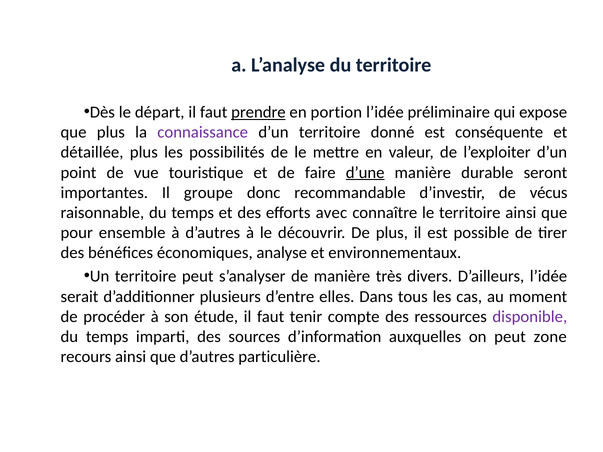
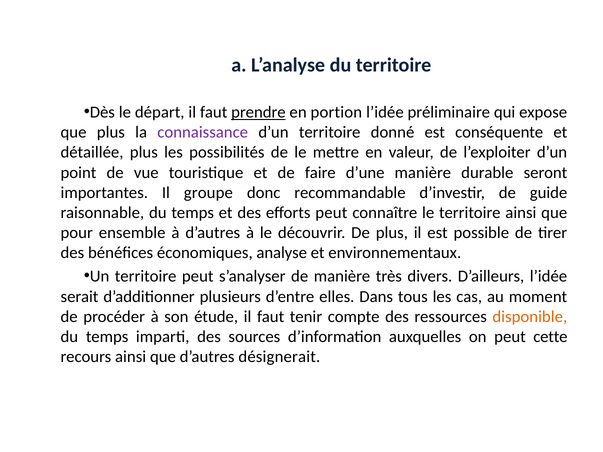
d’une underline: present -> none (365, 173)
vécus: vécus -> guide (549, 193)
efforts avec: avec -> peut (331, 213)
disponible colour: purple -> orange (530, 317)
zone: zone -> cette (550, 337)
particulière: particulière -> désignerait (279, 357)
